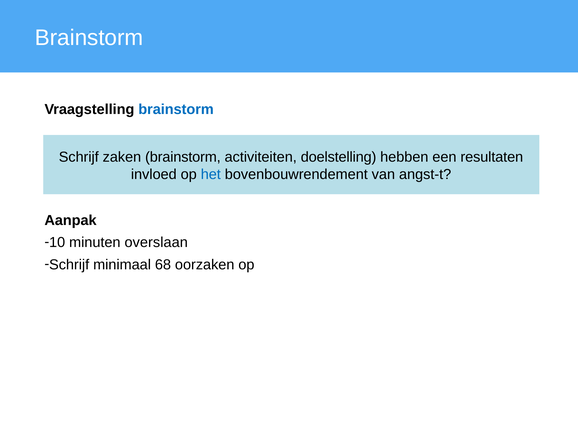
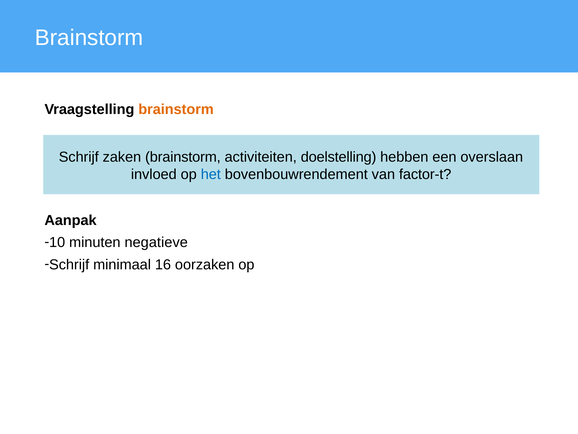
brainstorm colour: blue -> orange (176, 109)
resultaten: resultaten -> overslaan (492, 157)
angst-t: angst-t -> factor-t (425, 174)
overslaan: overslaan -> negatieve (156, 242)
68: 68 -> 16 (163, 264)
